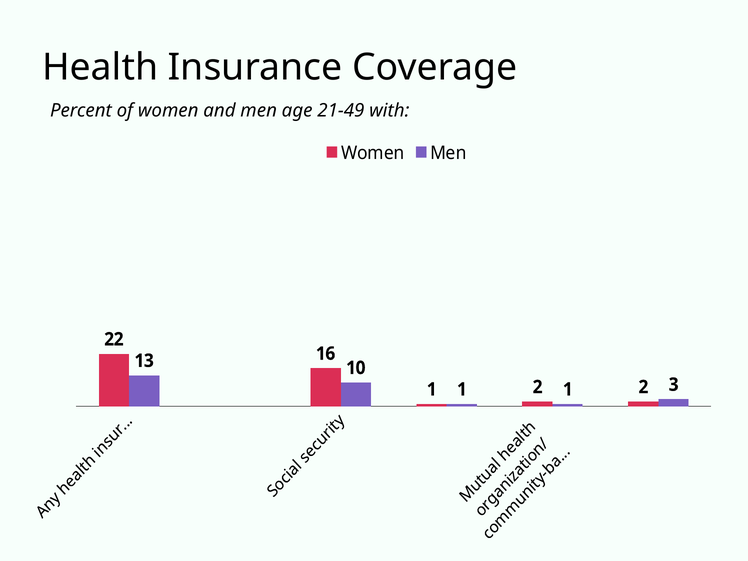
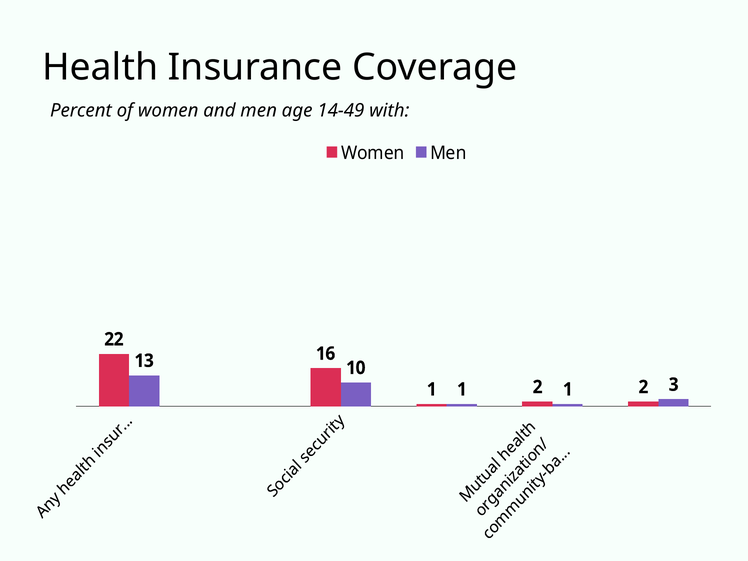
21-49: 21-49 -> 14-49 (341, 110)
